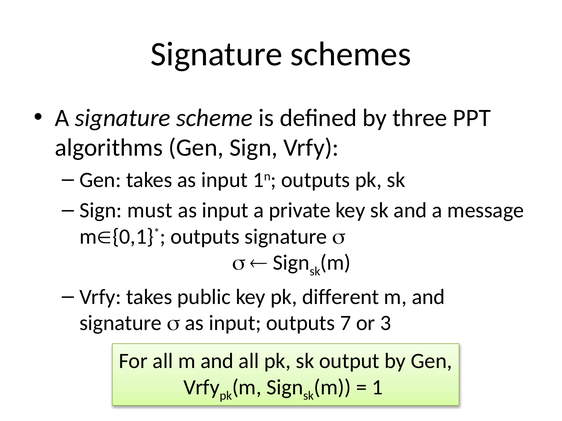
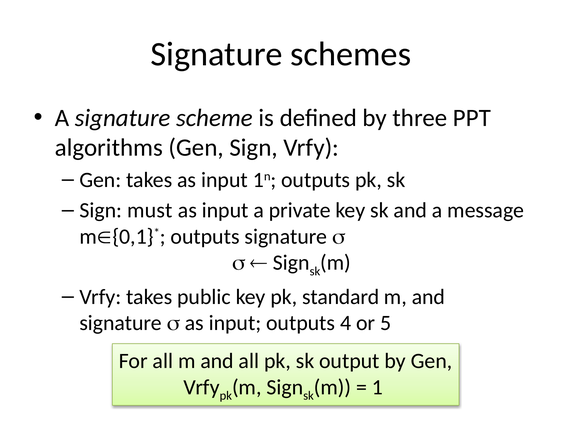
different: different -> standard (341, 297)
7: 7 -> 4 (346, 323)
3: 3 -> 5 (386, 323)
